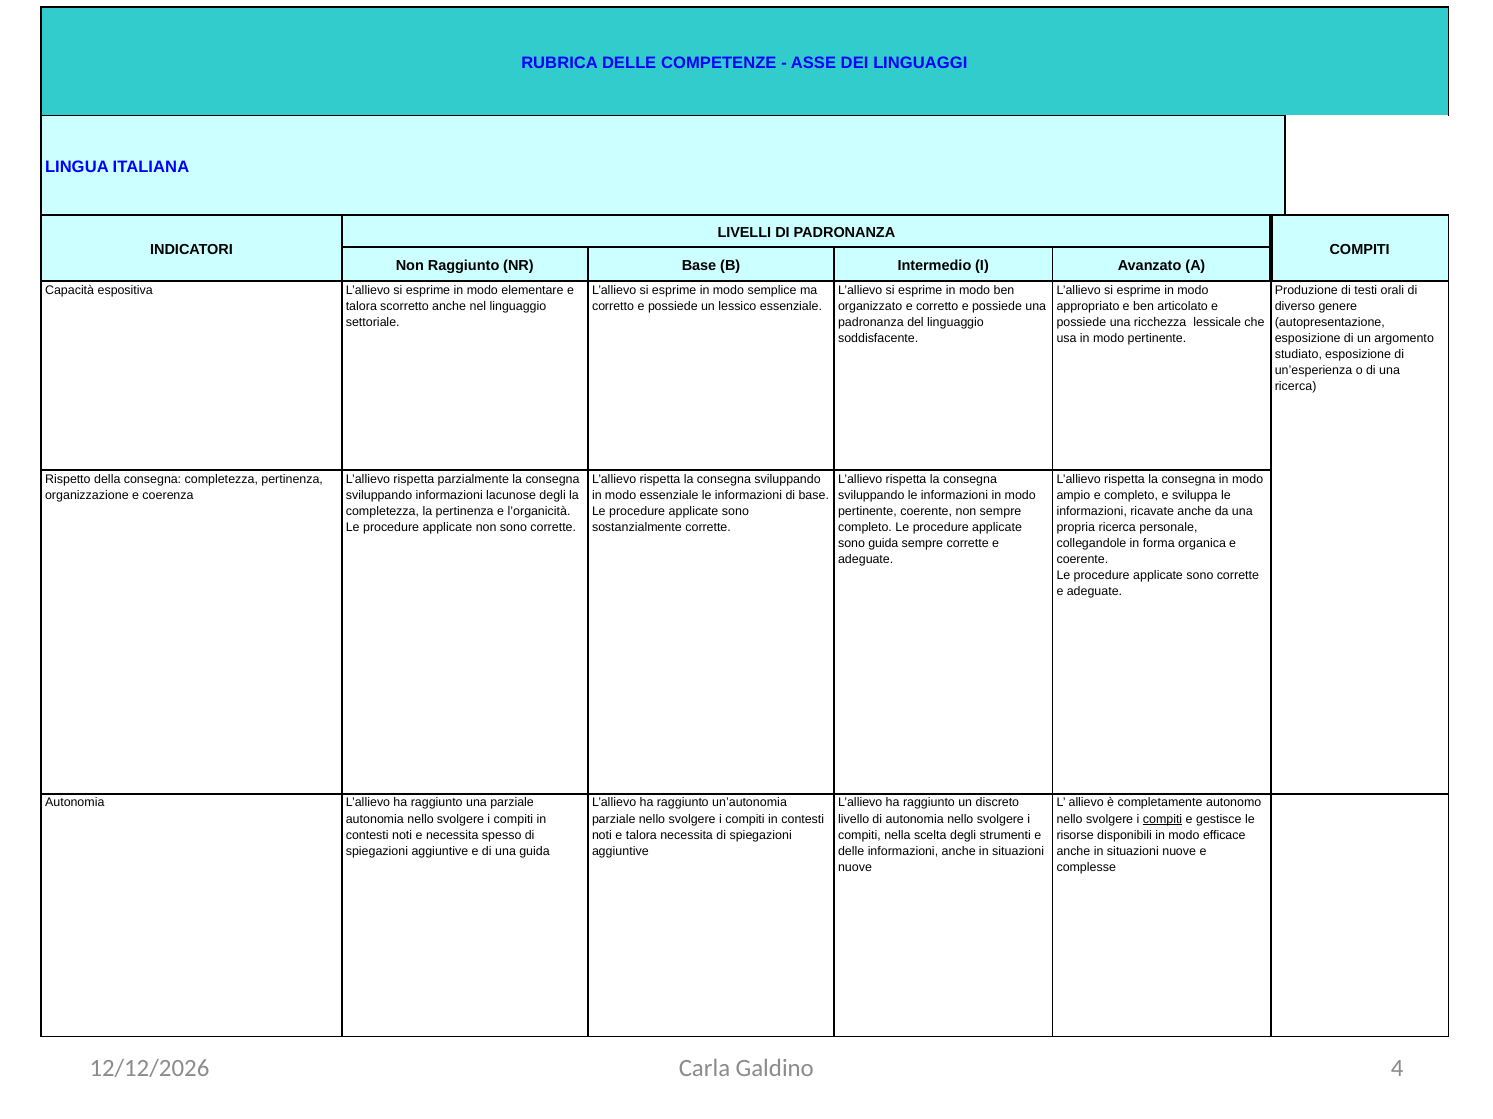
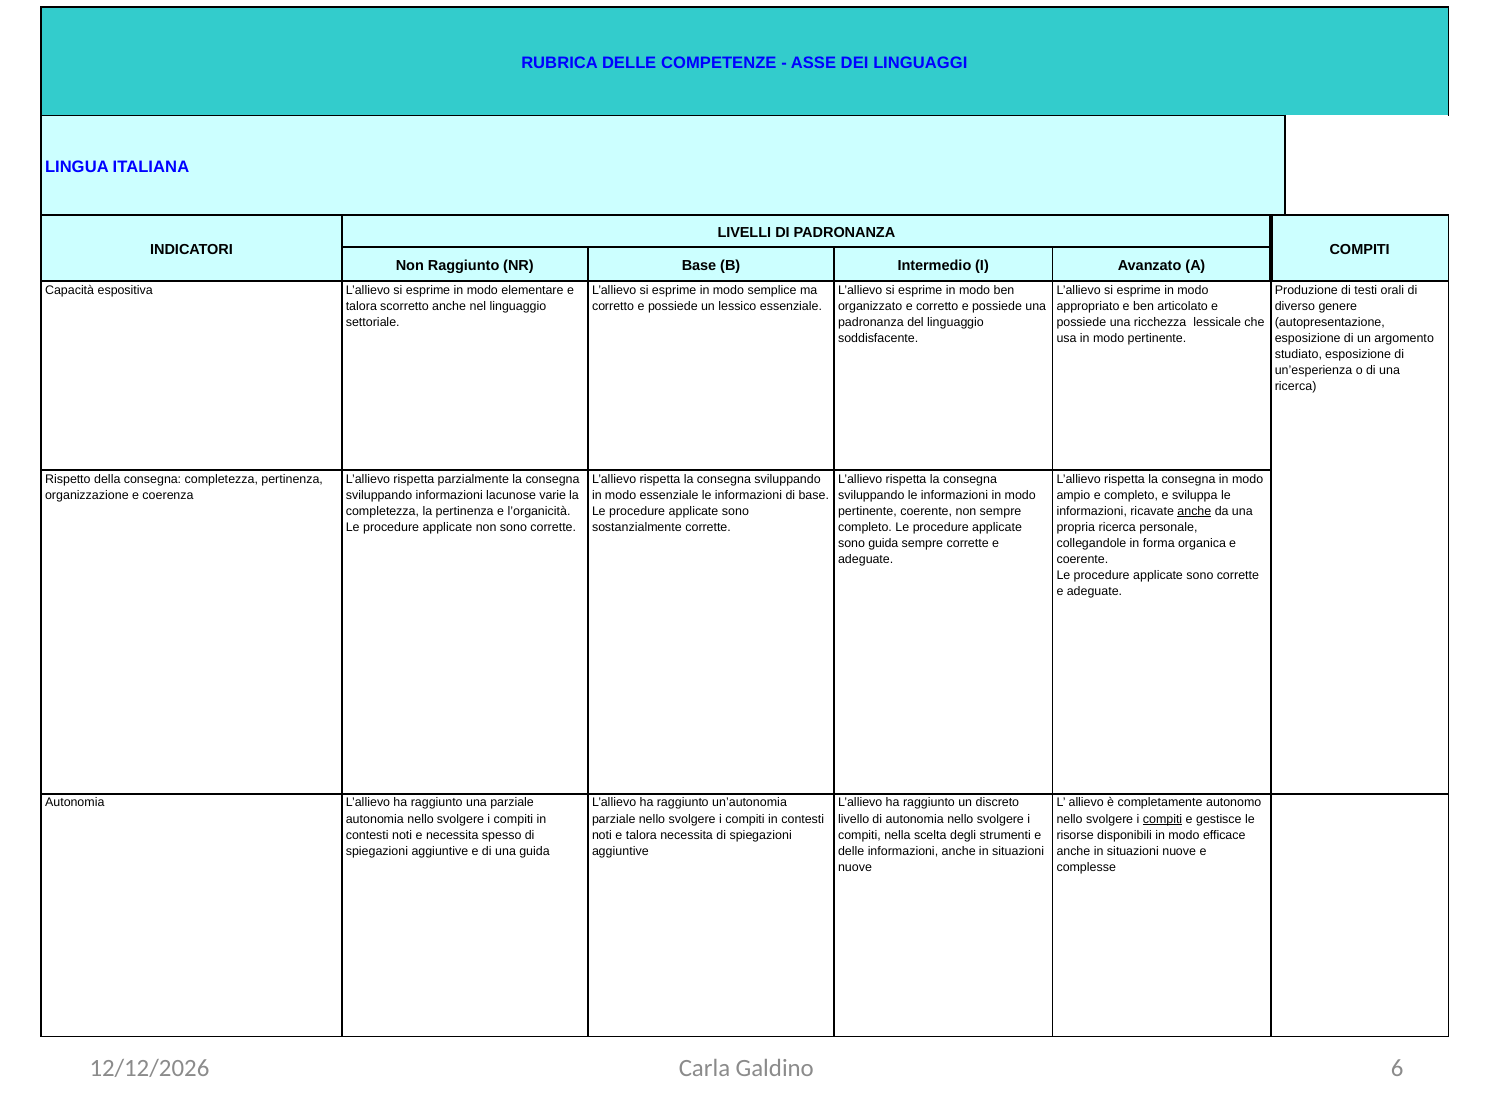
lacunose degli: degli -> varie (553, 495)
anche underline: none -> present (1194, 511)
4: 4 -> 6 (1397, 1069)
